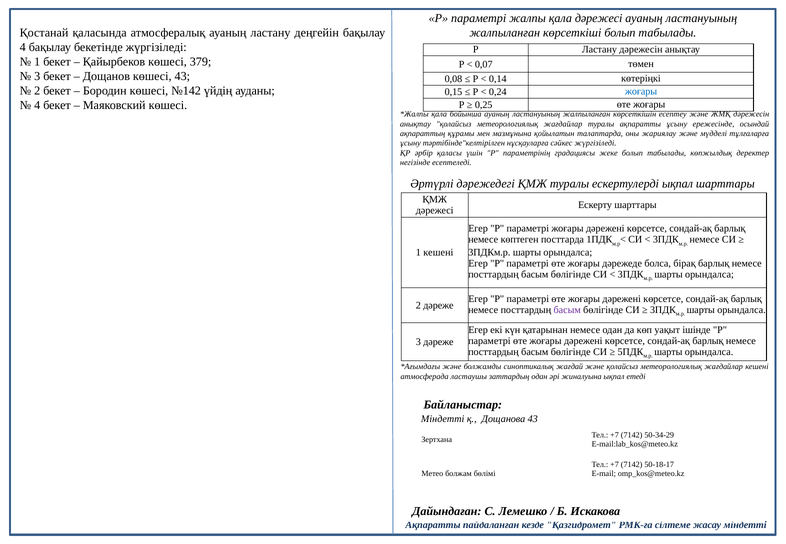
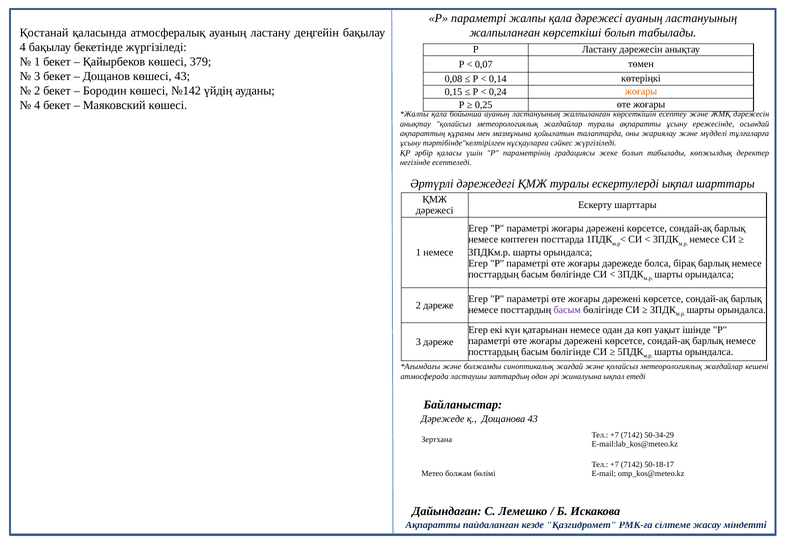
жоғары colour: blue -> orange (641, 92)
1 кешені: кешені -> немесе (438, 252)
Міндетті: Міндетті -> Дәрежеде (443, 419)
